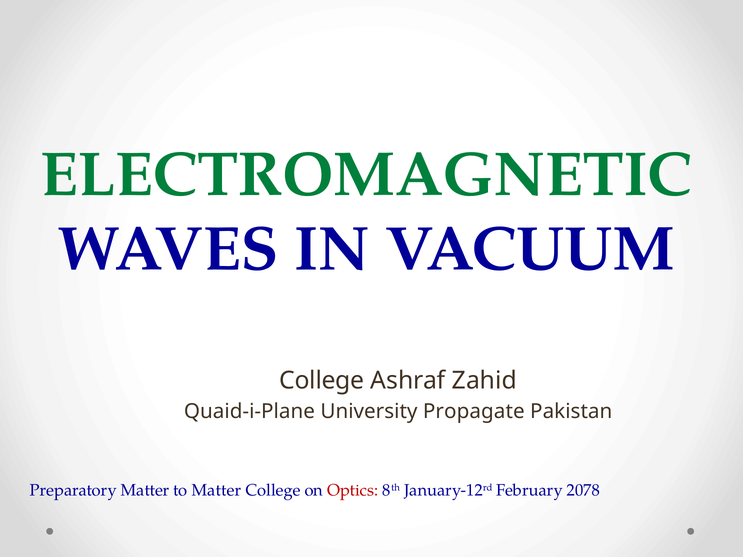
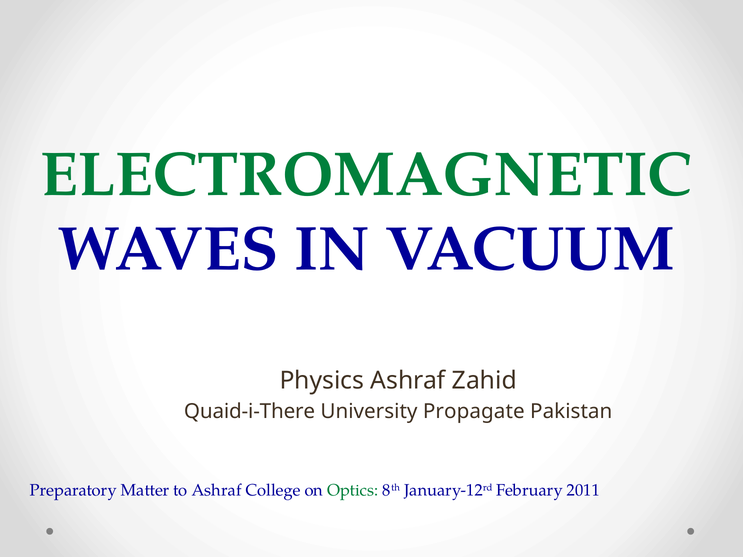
College: College -> Physics (322, 381)
Quaid-i-Plane: Quaid-i-Plane -> Quaid-i-There (250, 412)
to Matter: Matter -> Ashraf (217, 490)
Optics colour: red -> green (353, 490)
2078: 2078 -> 2011 (583, 490)
